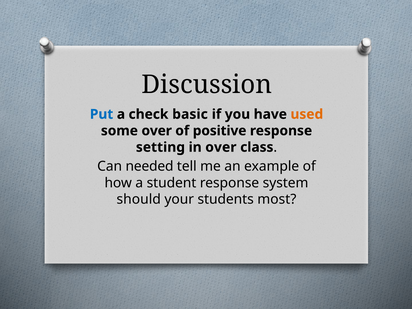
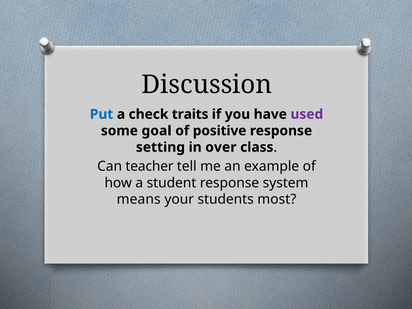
basic: basic -> traits (190, 114)
used colour: orange -> purple (307, 114)
some over: over -> goal (157, 131)
needed: needed -> teacher (150, 166)
should: should -> means (139, 199)
